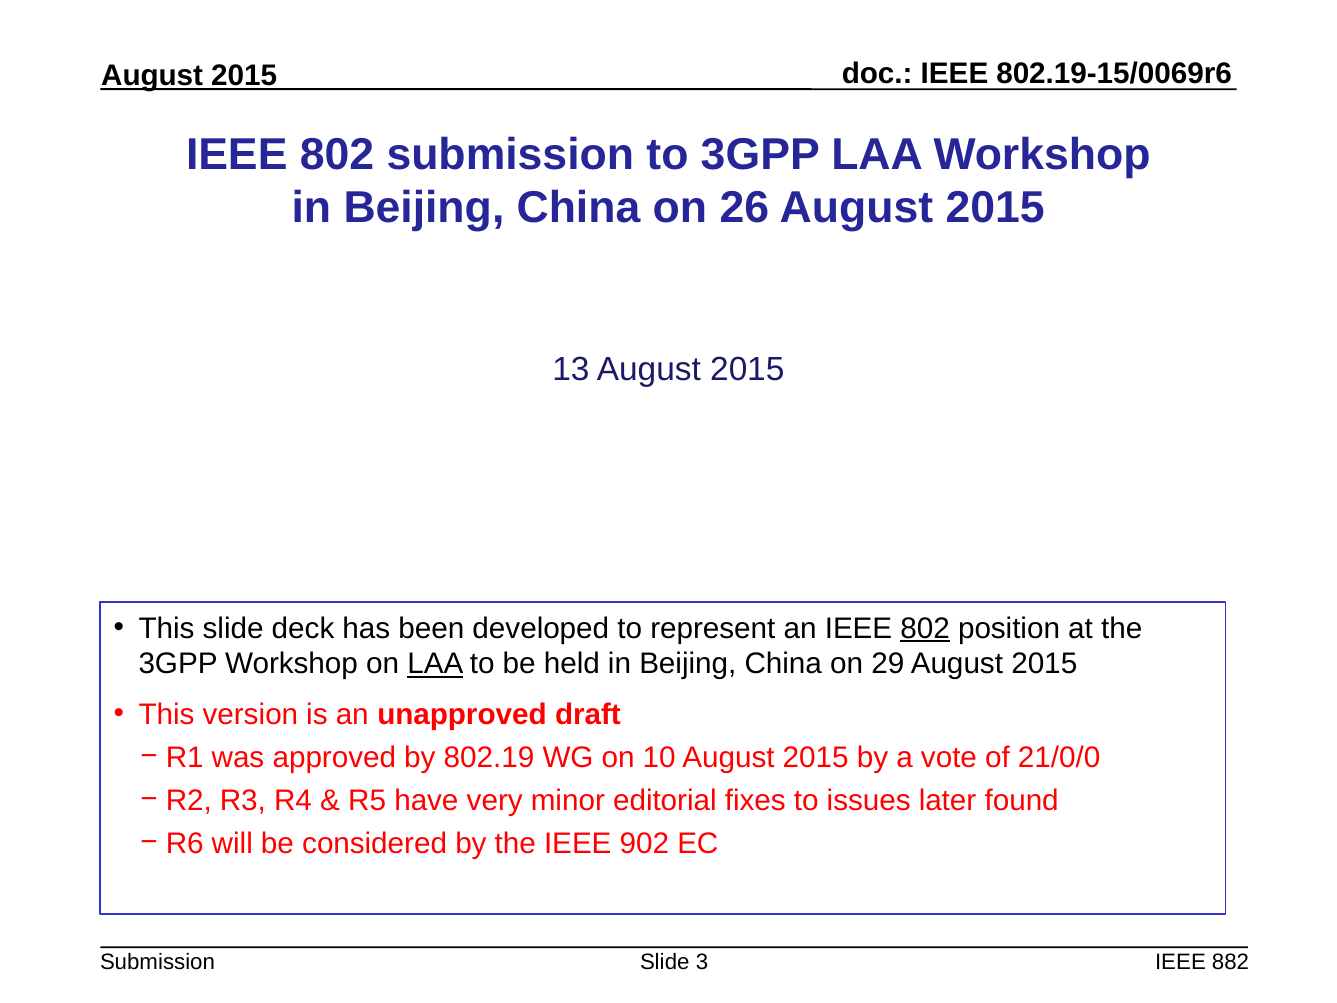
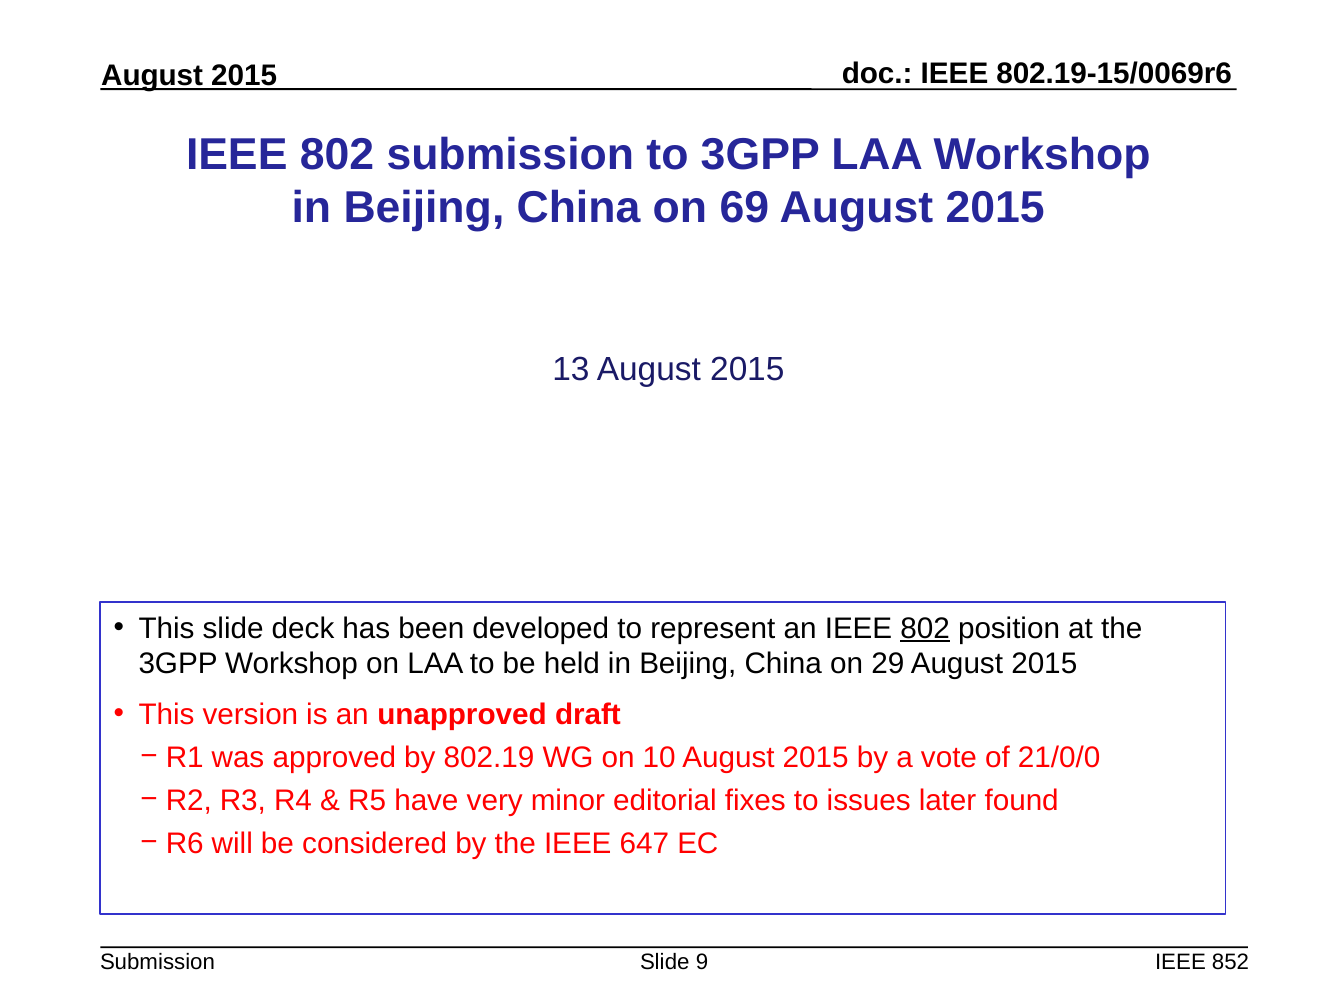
26: 26 -> 69 (744, 208)
LAA underline: present -> none (435, 664)
902: 902 -> 647 (644, 844)
3: 3 -> 9 (702, 962)
882: 882 -> 852 (1231, 962)
